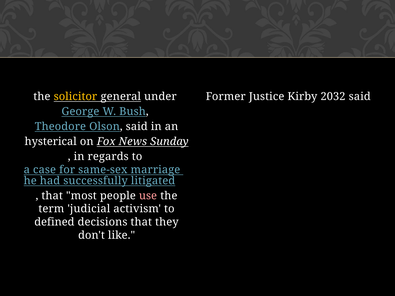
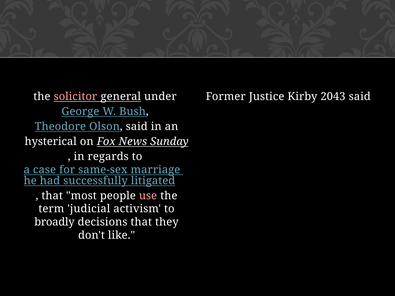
solicitor colour: yellow -> pink (75, 97)
2032: 2032 -> 2043 (333, 97)
defined: defined -> broadly (54, 222)
